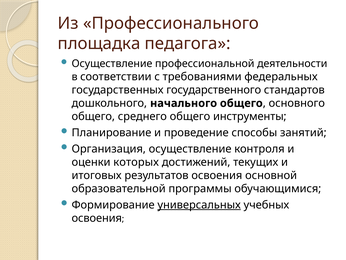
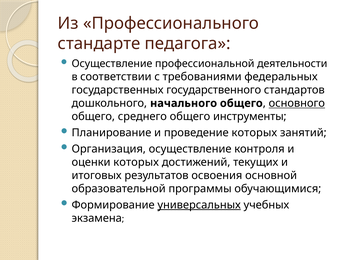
площадка: площадка -> стандарте (99, 44)
основного underline: none -> present (297, 103)
проведение способы: способы -> которых (254, 132)
освоения: освоения -> экзамена (97, 218)
